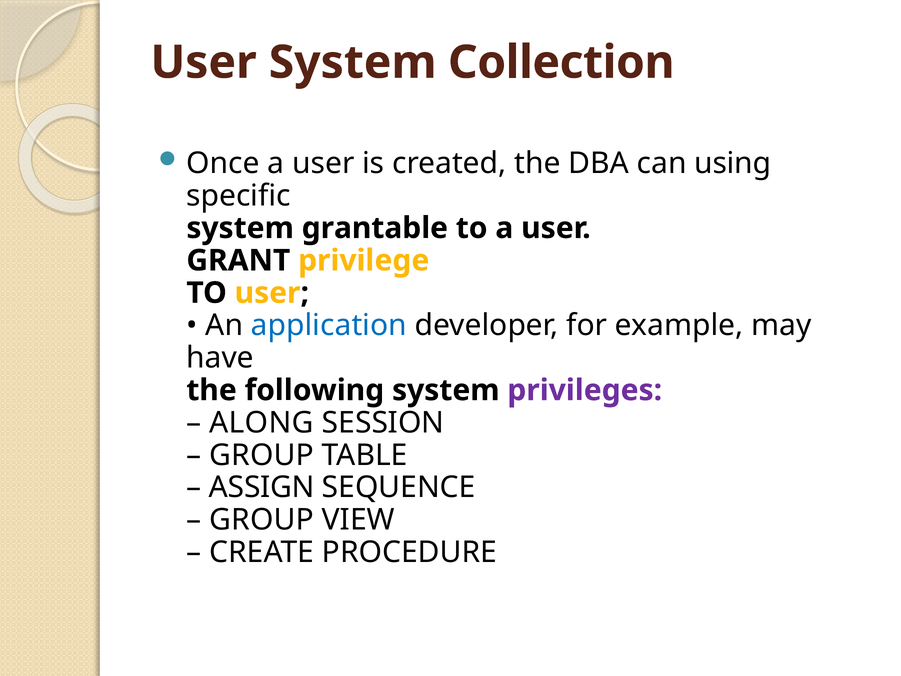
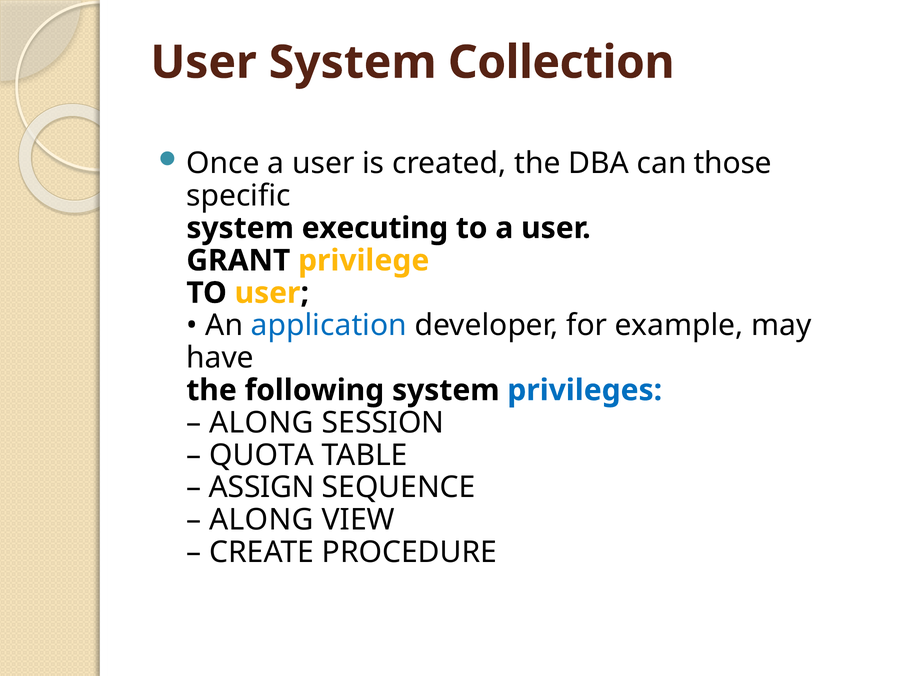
using: using -> those (733, 163)
grantable: grantable -> executing (375, 228)
privileges colour: purple -> blue (585, 390)
GROUP: GROUP -> QUOTA (262, 455)
GROUP: GROUP -> ALONG (261, 520)
